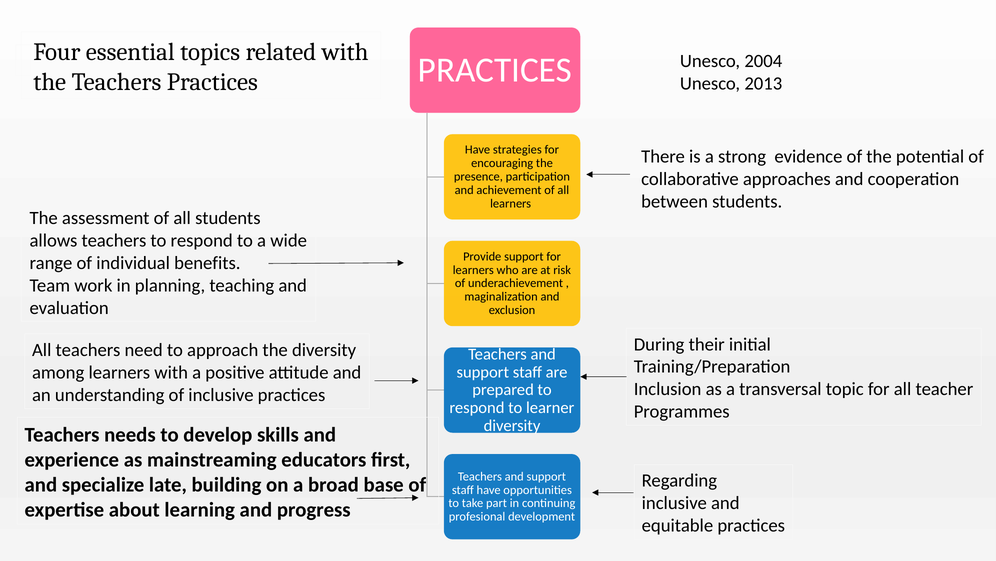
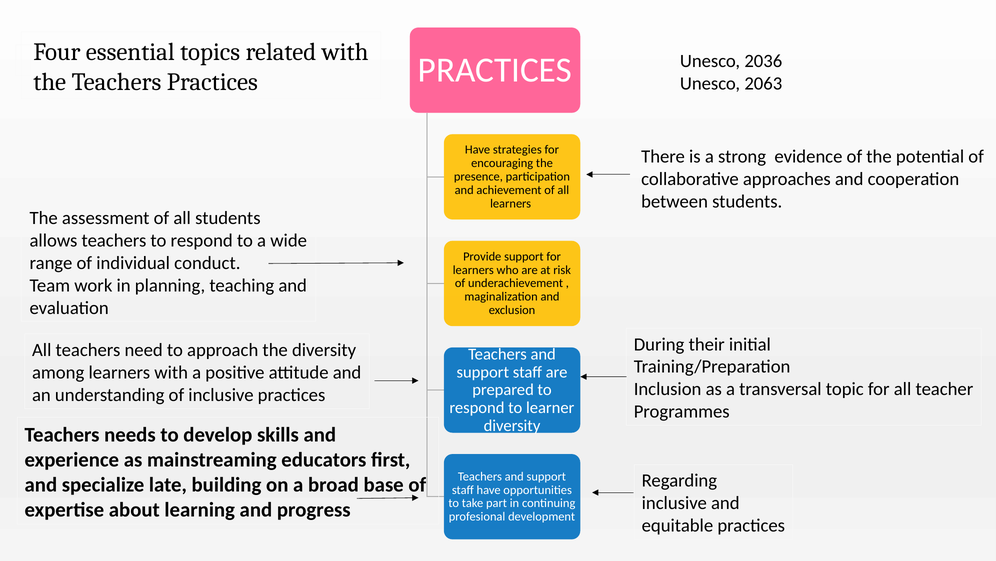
2004: 2004 -> 2036 (763, 61)
2013: 2013 -> 2063 (763, 83)
benefits: benefits -> conduct (207, 263)
